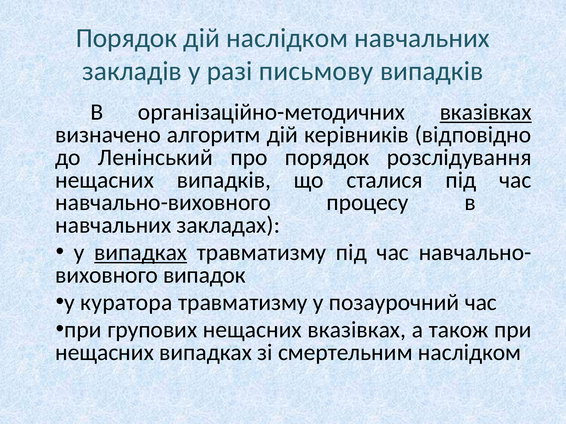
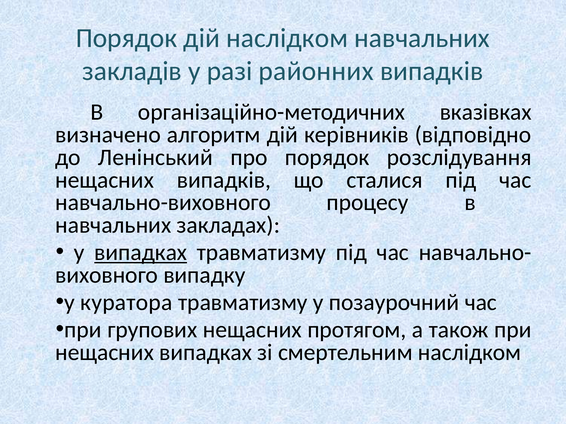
письмову: письмову -> районних (316, 71)
вказівках underline: present -> none (486, 112)
випадок: випадок -> випадку (204, 275)
нещасних вказівках: вказівках -> протягом (357, 330)
